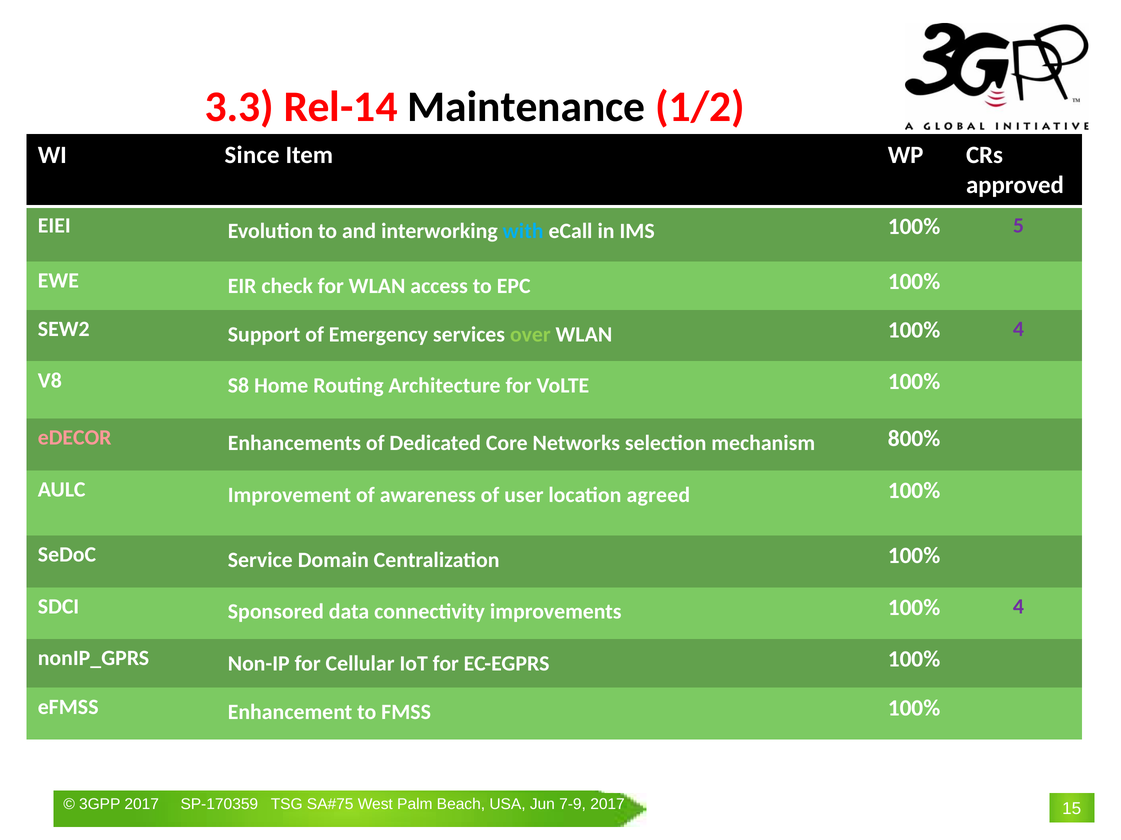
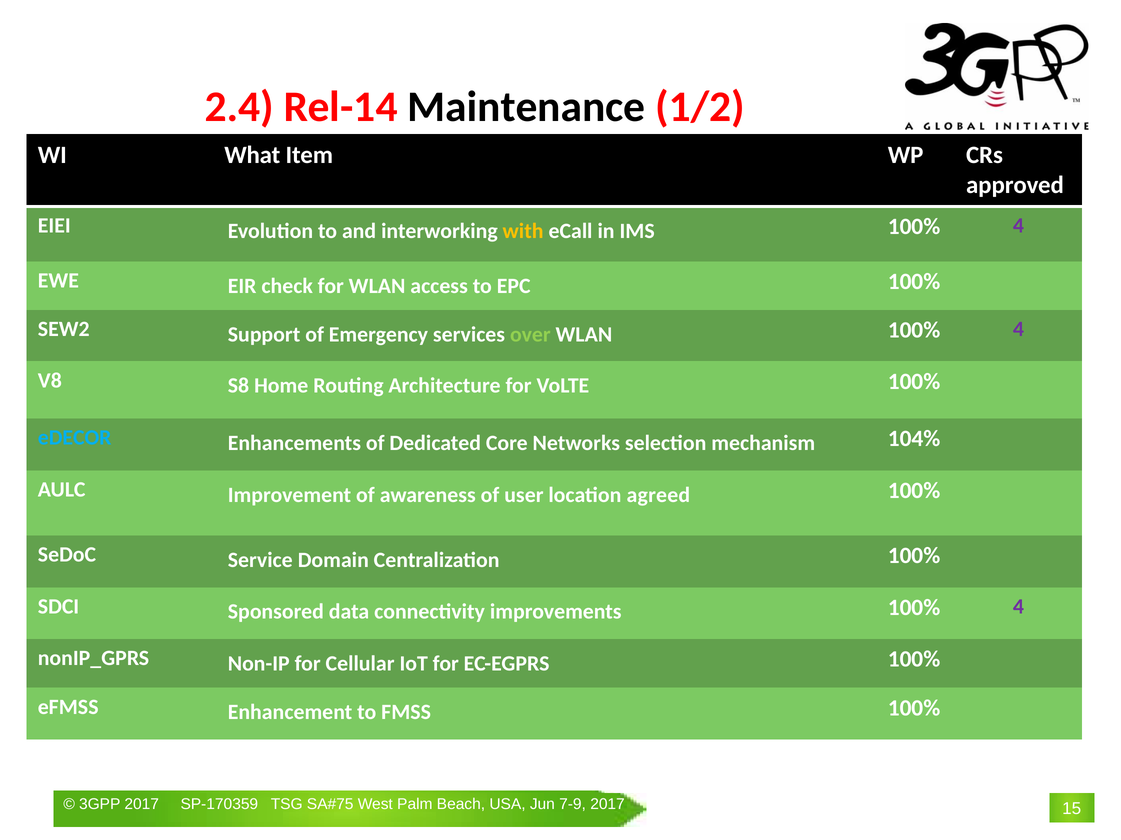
3.3: 3.3 -> 2.4 (239, 107)
Since: Since -> What (252, 155)
with colour: light blue -> yellow (523, 231)
IMS 100% 5: 5 -> 4 (1018, 226)
eDECOR colour: pink -> light blue (75, 438)
800%: 800% -> 104% (914, 439)
